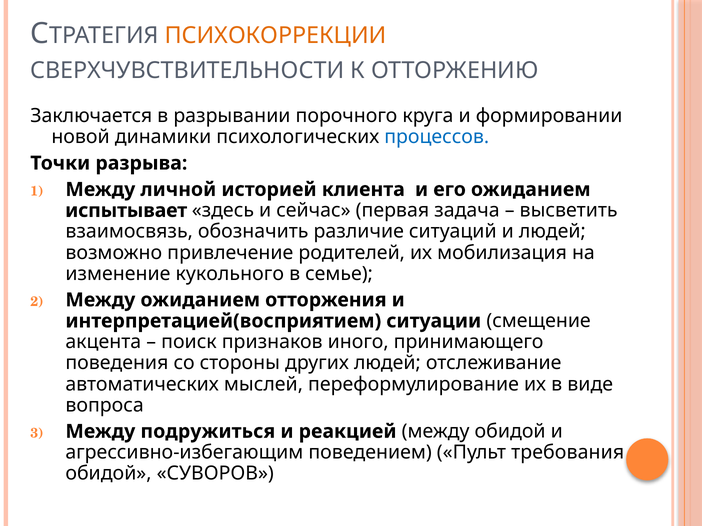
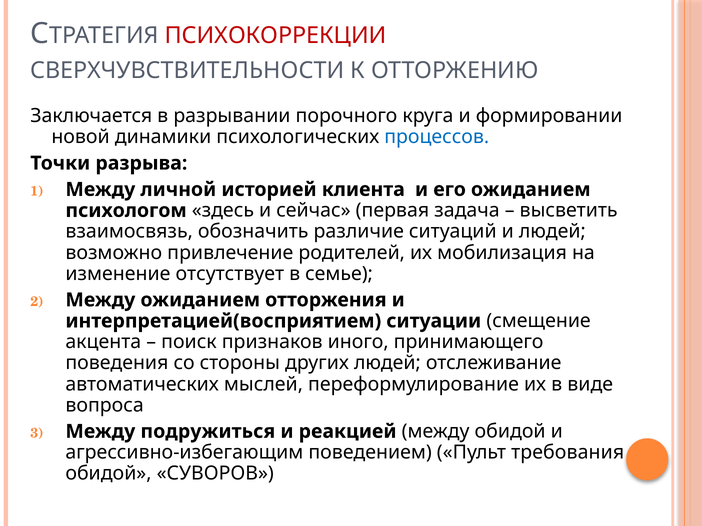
ПСИХОКОРРЕКЦИИ colour: orange -> red (276, 36)
испытывает: испытывает -> психологом (126, 211)
кукольного: кукольного -> отсутствует (230, 274)
